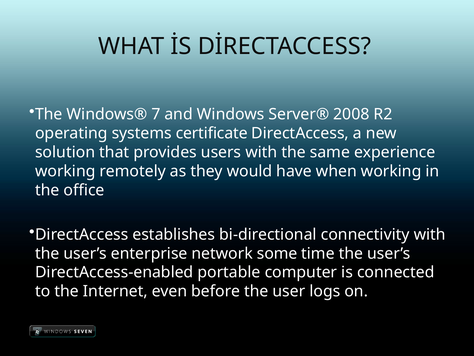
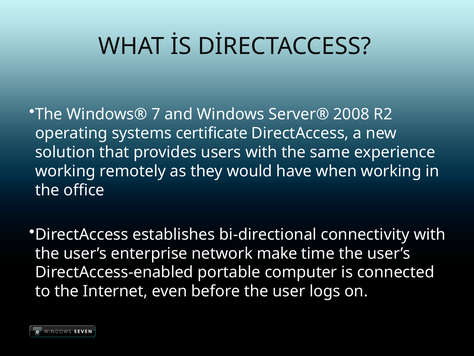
some: some -> make (277, 253)
